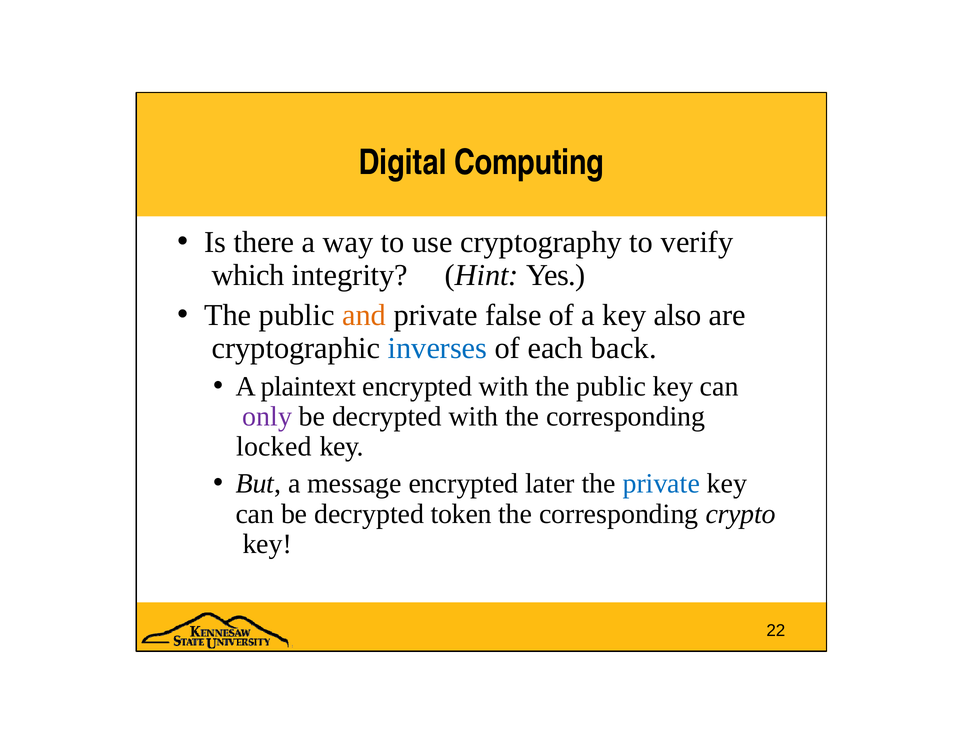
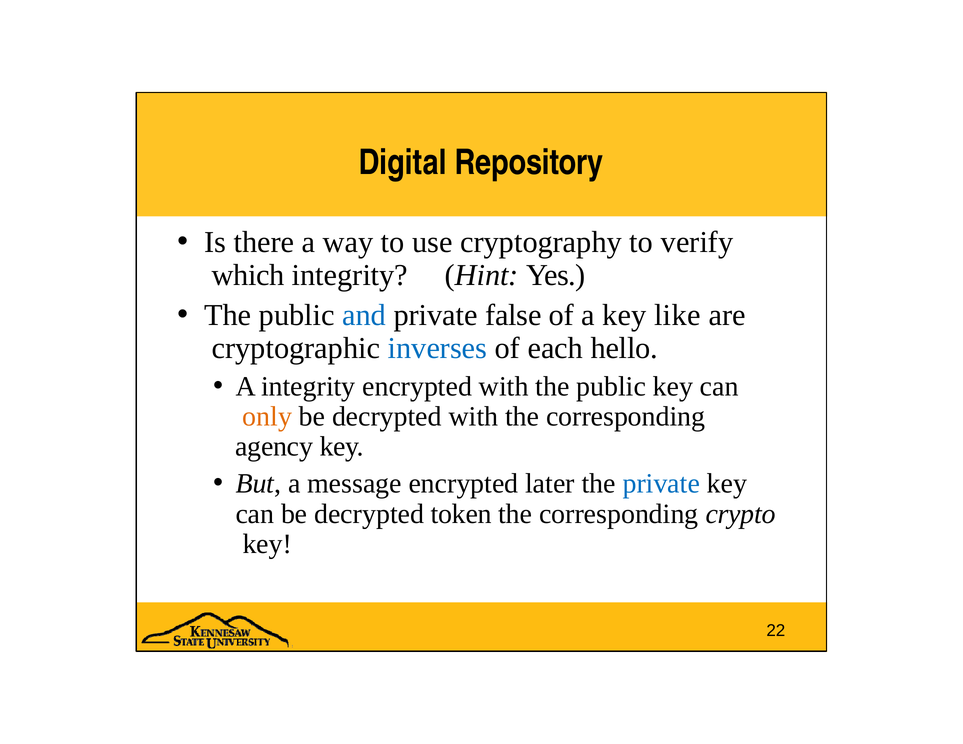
Computing: Computing -> Repository (529, 163)
and colour: orange -> blue (364, 315)
also: also -> like (677, 315)
back: back -> hello (624, 348)
A plaintext: plaintext -> integrity (308, 386)
only colour: purple -> orange (267, 417)
locked: locked -> agency (274, 447)
